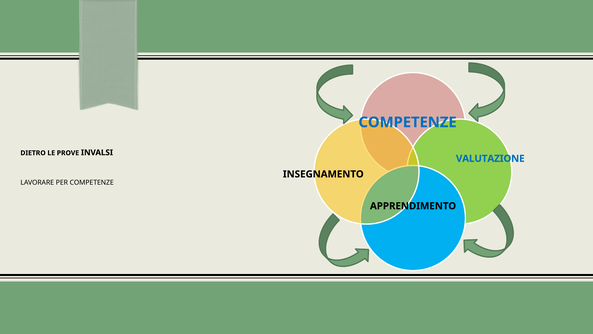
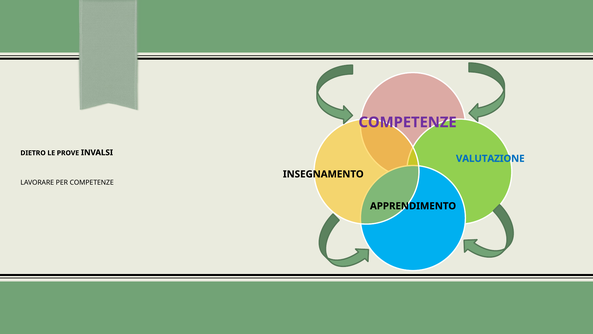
COMPETENZE colour: blue -> purple (408, 122)
